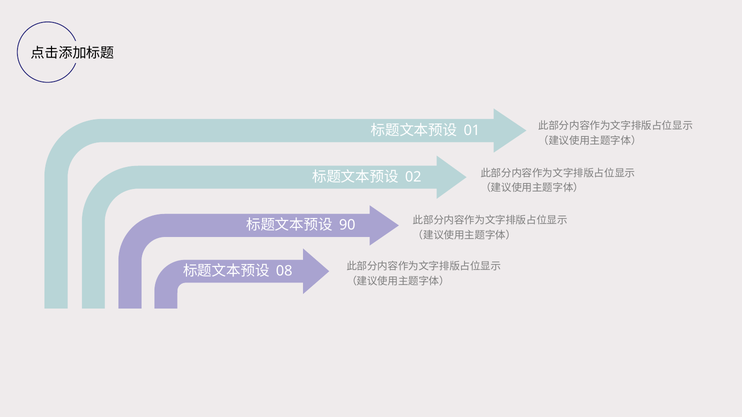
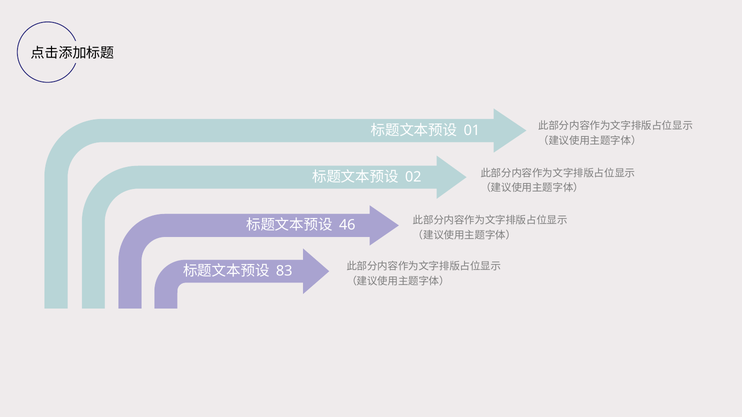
90: 90 -> 46 (347, 225)
08: 08 -> 83 (284, 271)
